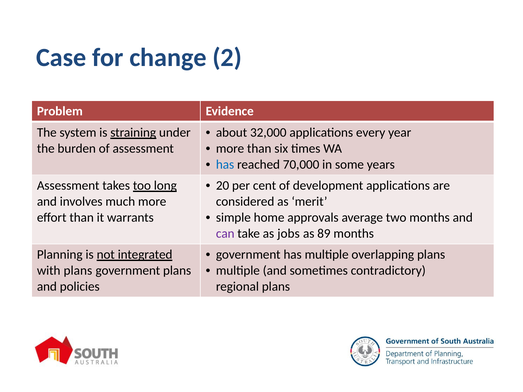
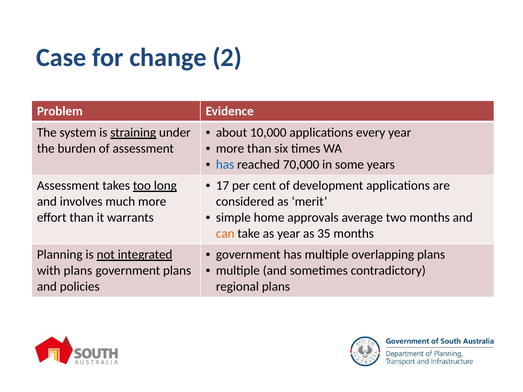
32,000: 32,000 -> 10,000 (268, 133)
20: 20 -> 17 (223, 186)
can colour: purple -> orange (225, 234)
as jobs: jobs -> year (289, 234)
89: 89 -> 35 (324, 234)
